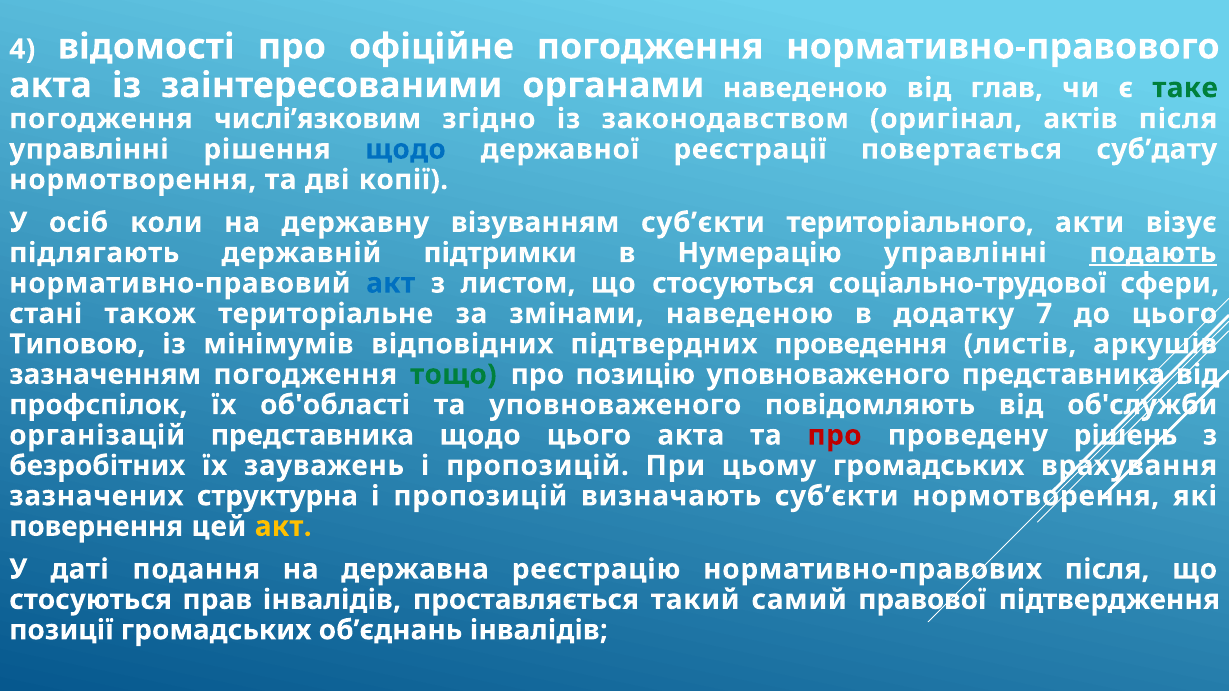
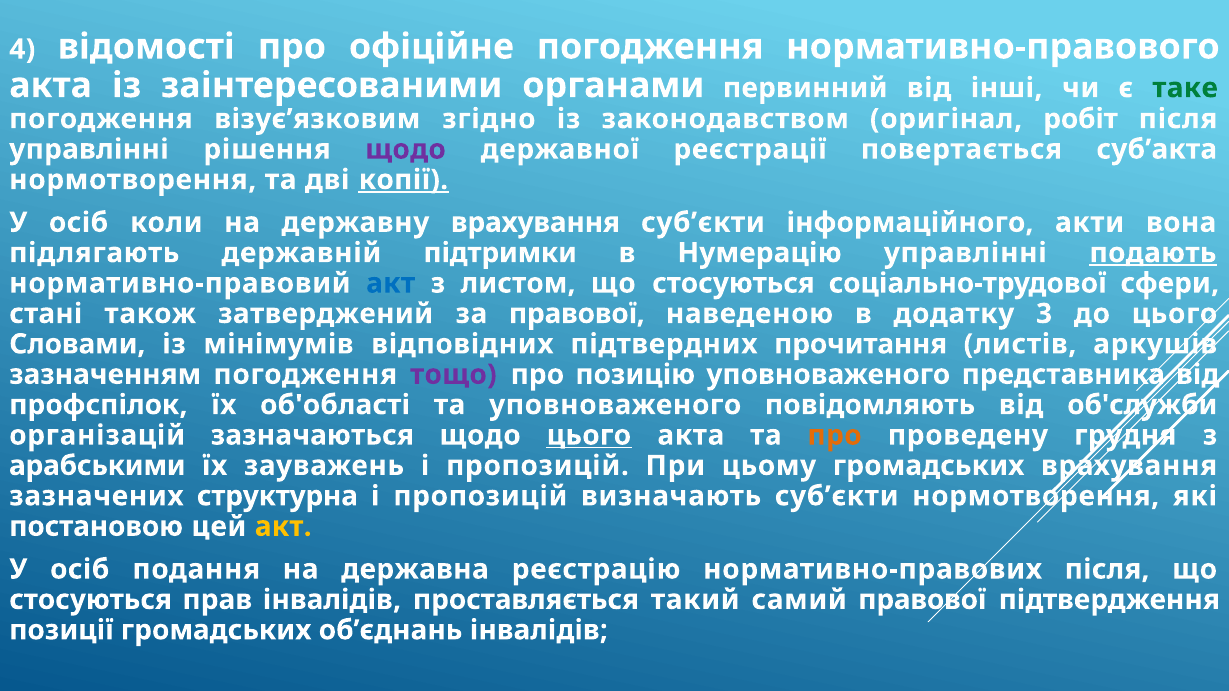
органами наведеною: наведеною -> первинний (805, 88)
глав: глав -> інші (1007, 88)
числі’язковим: числі’язковим -> візує’язковим (317, 119)
актів: актів -> робіт (1081, 119)
щодо colour: blue -> purple (406, 149)
суб’дату: суб’дату -> суб’акта (1157, 149)
копії underline: none -> present (403, 180)
державну візуванням: візуванням -> врахування (535, 223)
територіального: територіального -> інформаційного (910, 223)
візує: візує -> вона (1181, 223)
територіальне: територіальне -> затверджений (326, 314)
за змінами: змінами -> правової (577, 314)
7: 7 -> 3 (1044, 314)
Типовою: Типовою -> Словами (77, 344)
проведення: проведення -> прочитання (861, 344)
тощо colour: green -> purple (453, 375)
організацій представника: представника -> зазначаються (312, 436)
цього underline: none -> present (589, 436)
про colour: red -> orange (835, 436)
рішень: рішень -> грудня (1125, 436)
безробітних: безробітних -> арабськими (97, 466)
повернення: повернення -> постановою (96, 527)
даті: даті -> осіб (80, 570)
